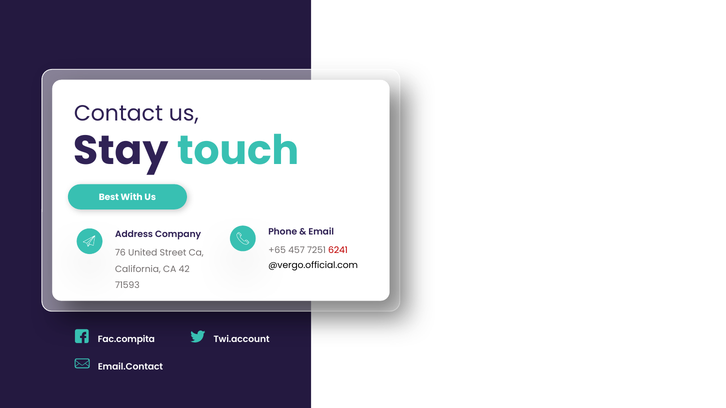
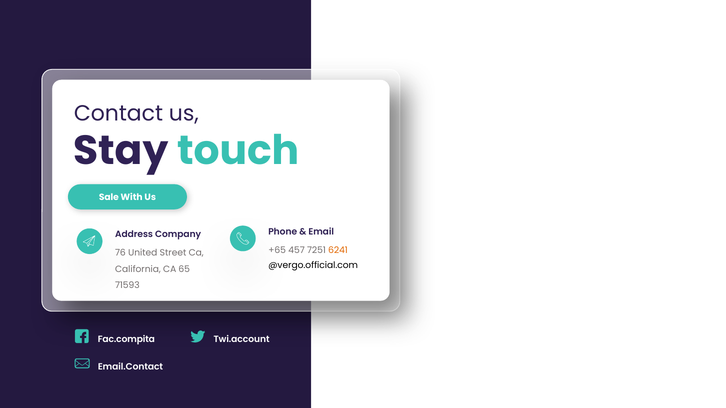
Best: Best -> Sale (109, 198)
6241 colour: red -> orange (338, 250)
42: 42 -> 65 (184, 269)
